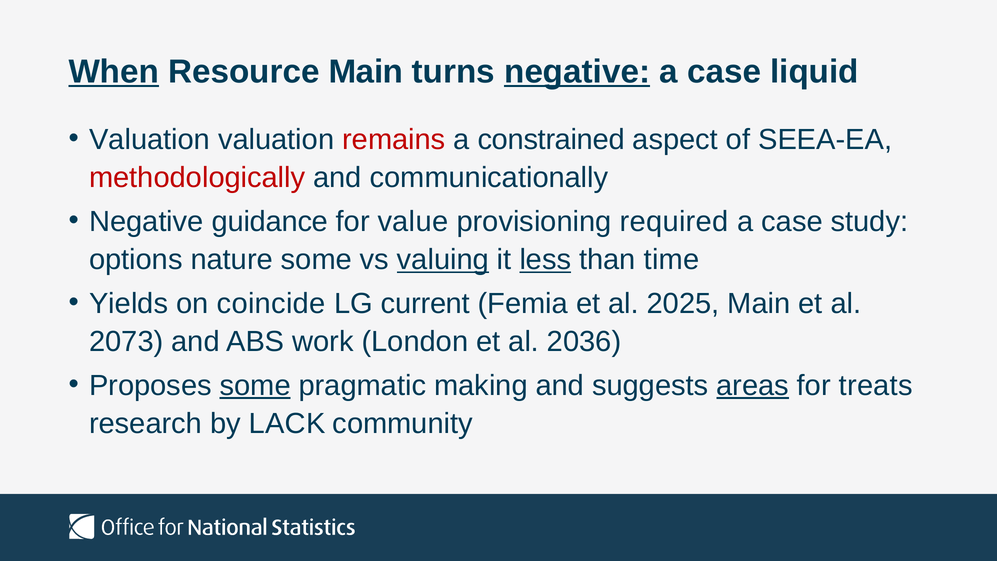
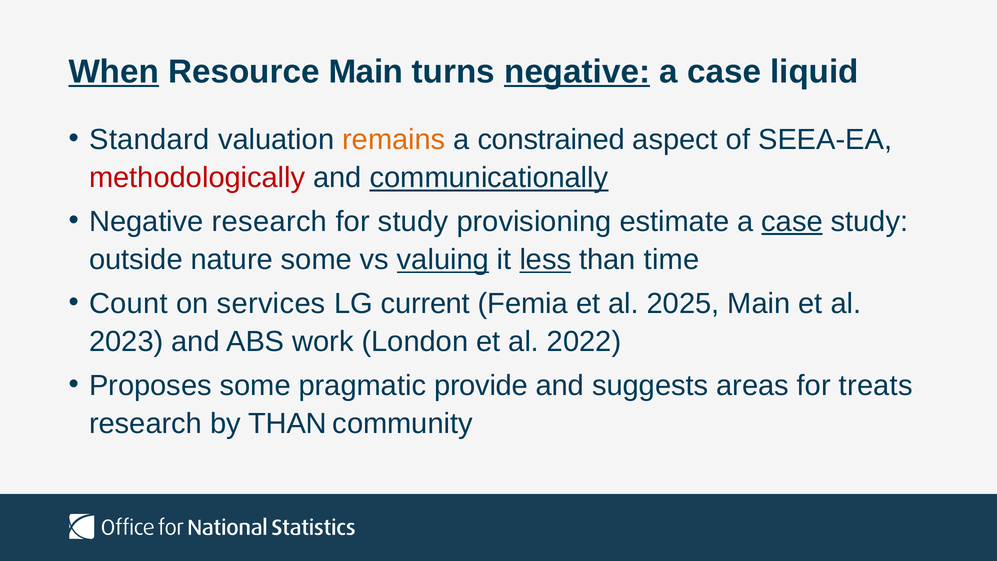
Valuation: Valuation -> Standard (149, 139)
remains colour: red -> orange (394, 139)
communicationally underline: none -> present (489, 178)
Negative guidance: guidance -> research (270, 221)
for value: value -> study (413, 221)
required: required -> estimate (674, 221)
case underline: none -> present (792, 221)
options: options -> outside (136, 260)
Yields: Yields -> Count (128, 303)
coincide: coincide -> services (271, 303)
2073: 2073 -> 2023 (126, 342)
2036: 2036 -> 2022 (584, 342)
some underline: present -> none (255, 385)
making: making -> provide (481, 385)
areas underline: present -> none (753, 385)
by LACK: LACK -> THAN (288, 424)
